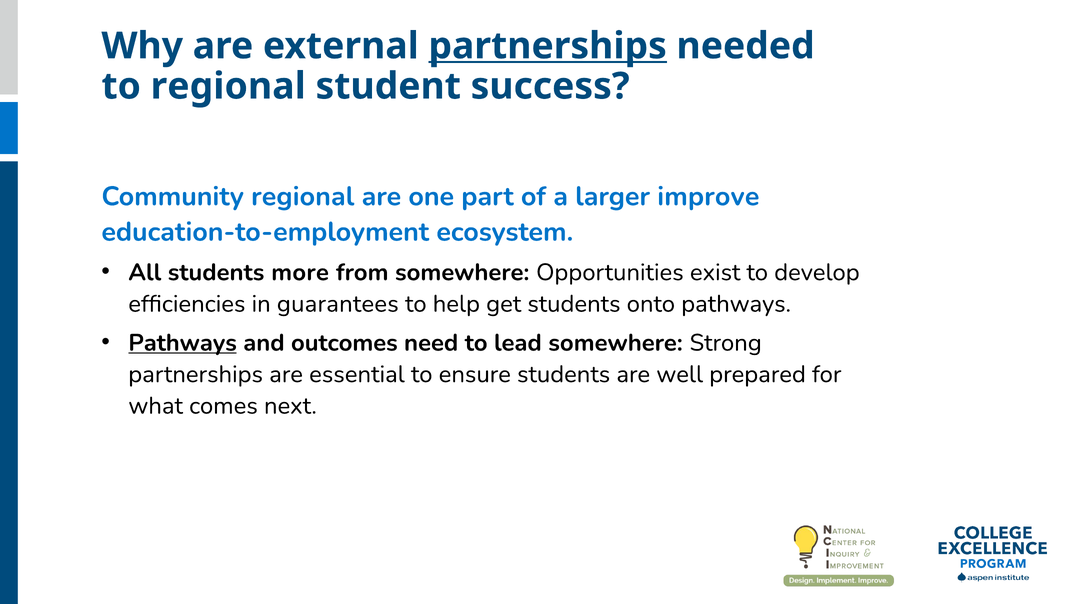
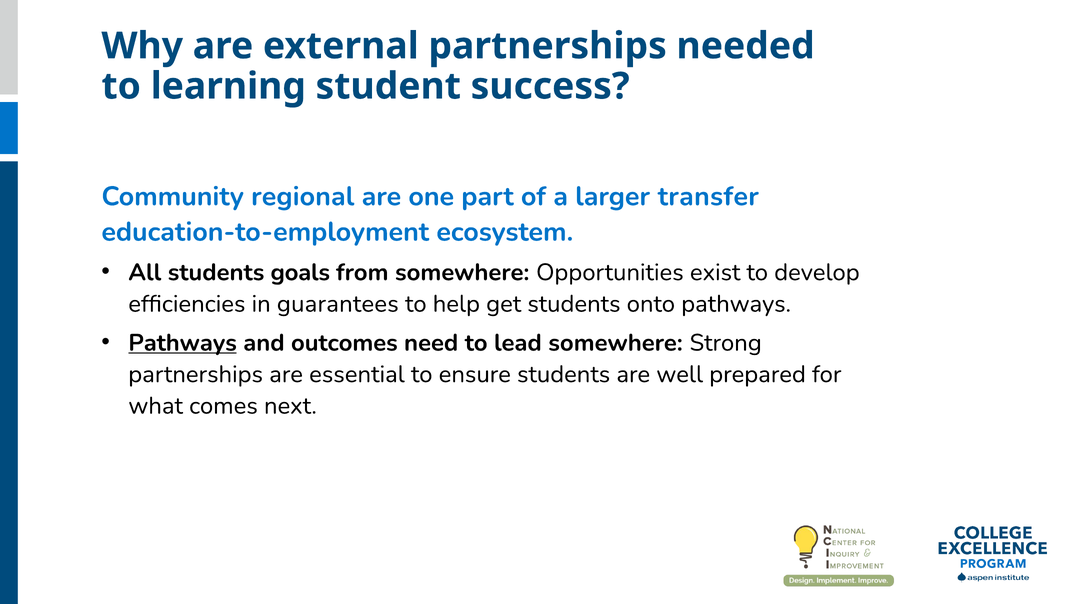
partnerships underline: present -> none (548, 46)
to regional: regional -> learning (228, 86)
improve: improve -> transfer (708, 196)
more: more -> goals (300, 272)
